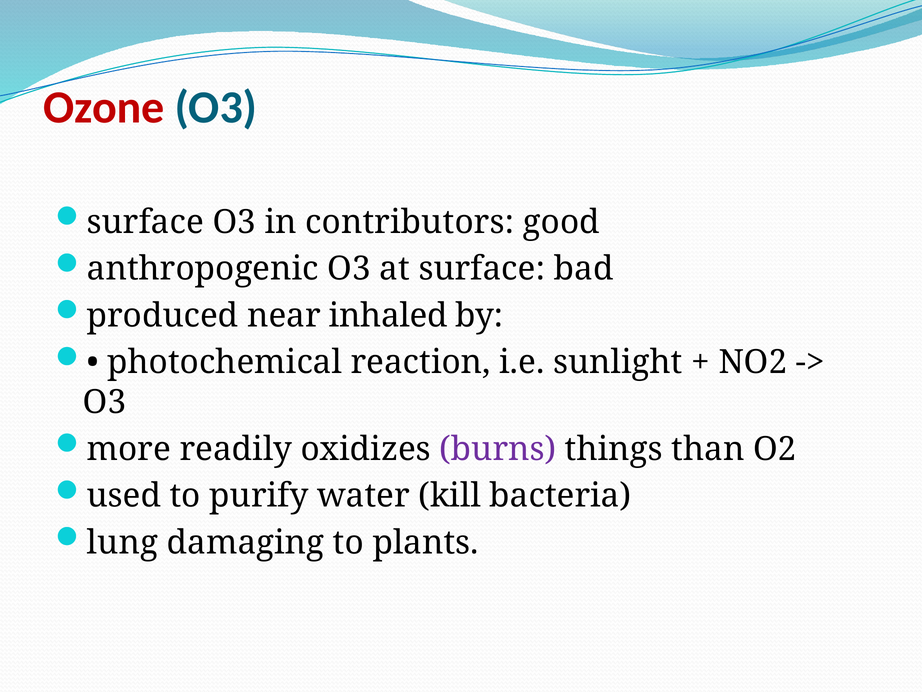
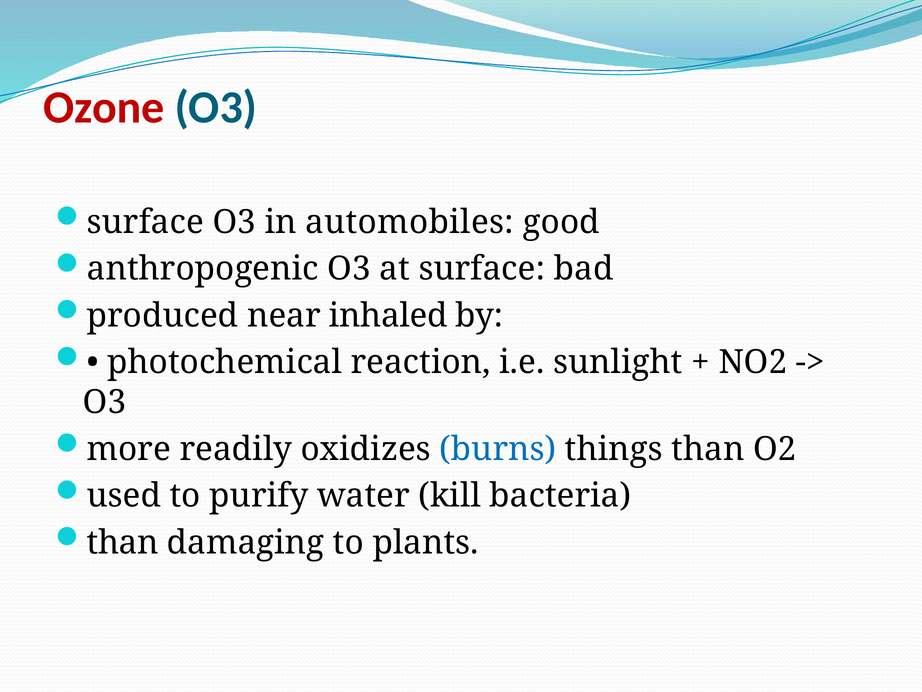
contributors: contributors -> automobiles (410, 222)
burns colour: purple -> blue (498, 449)
lung: lung -> than (123, 542)
